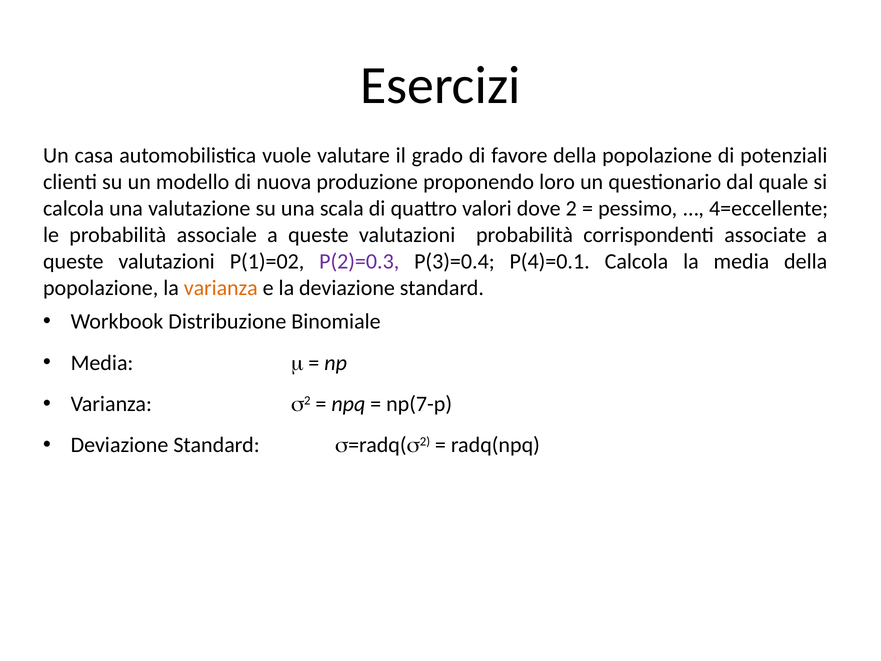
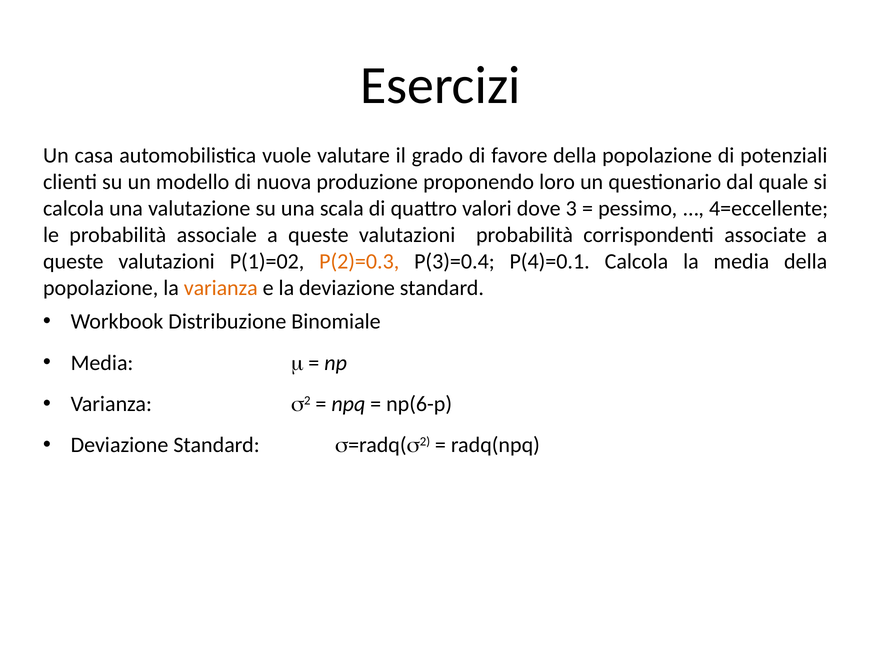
2: 2 -> 3 (571, 209)
P(2)=0.3 colour: purple -> orange (359, 261)
np(7-p: np(7-p -> np(6-p (419, 404)
